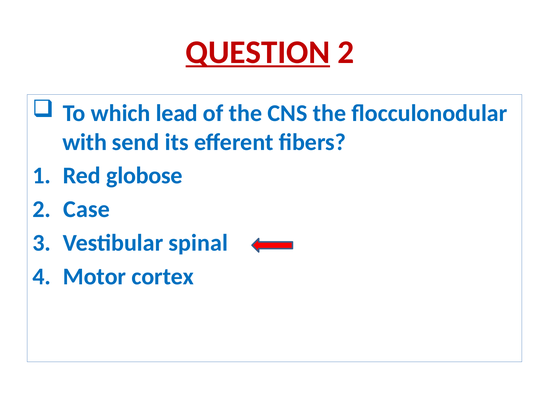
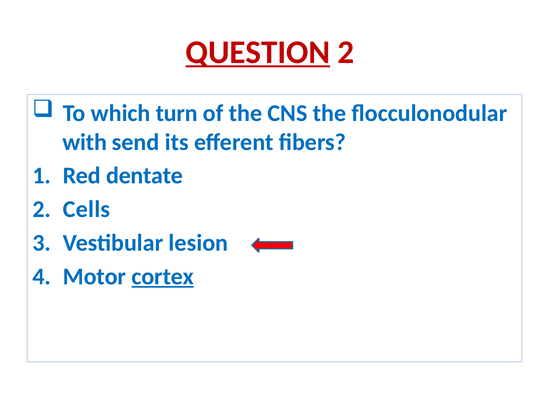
lead: lead -> turn (177, 113)
globose: globose -> dentate (145, 176)
Case: Case -> Cells (87, 209)
spinal: spinal -> lesion (198, 243)
cortex underline: none -> present (163, 277)
